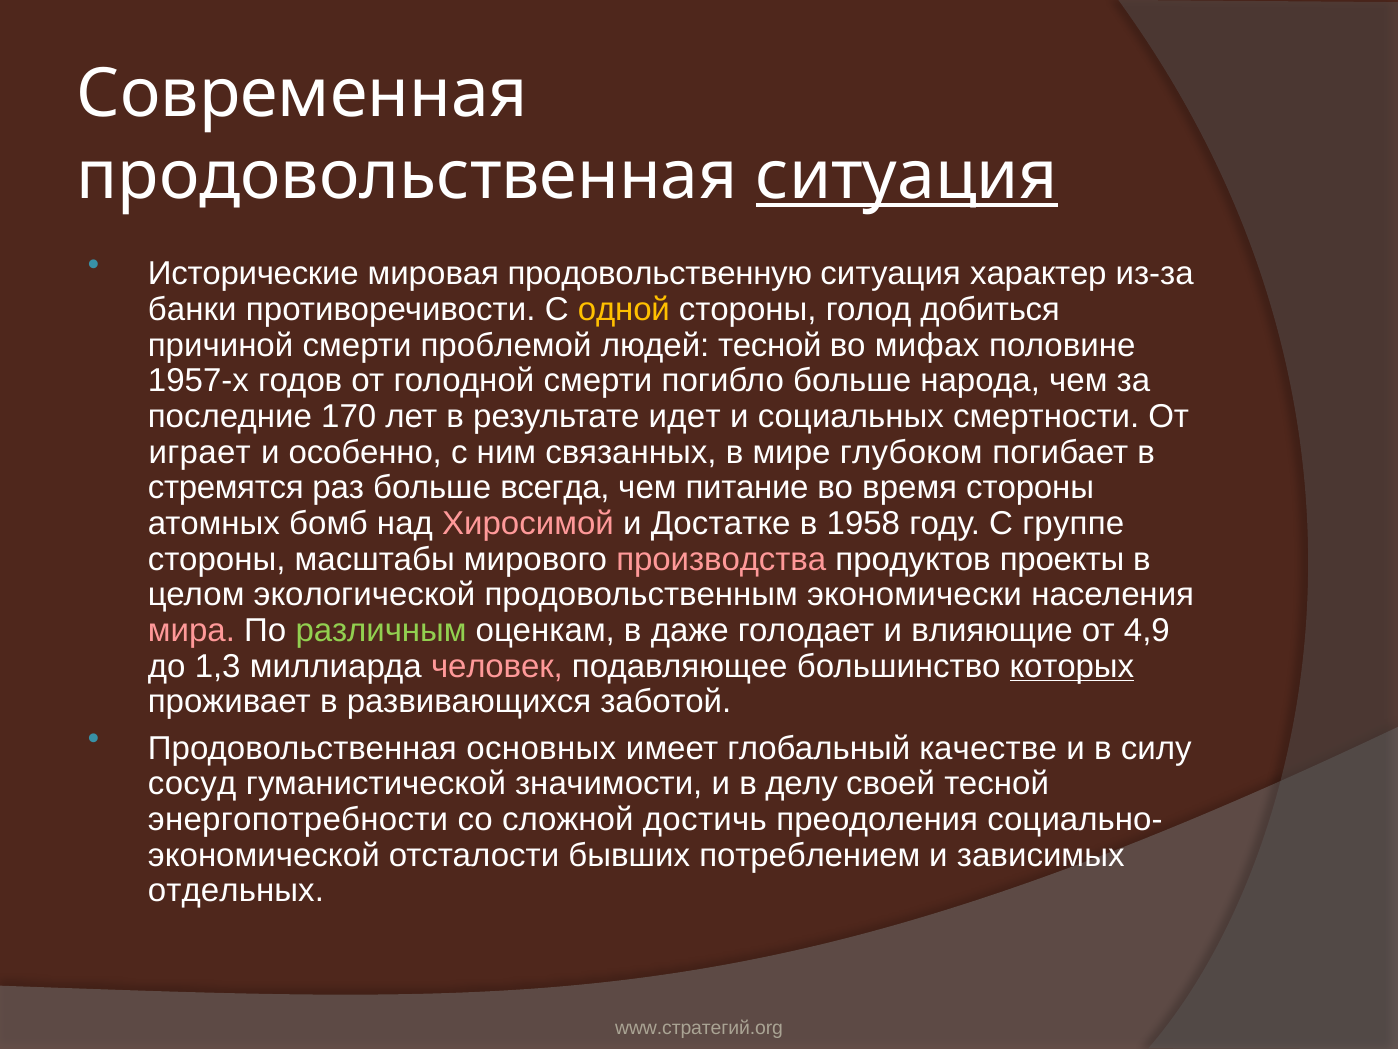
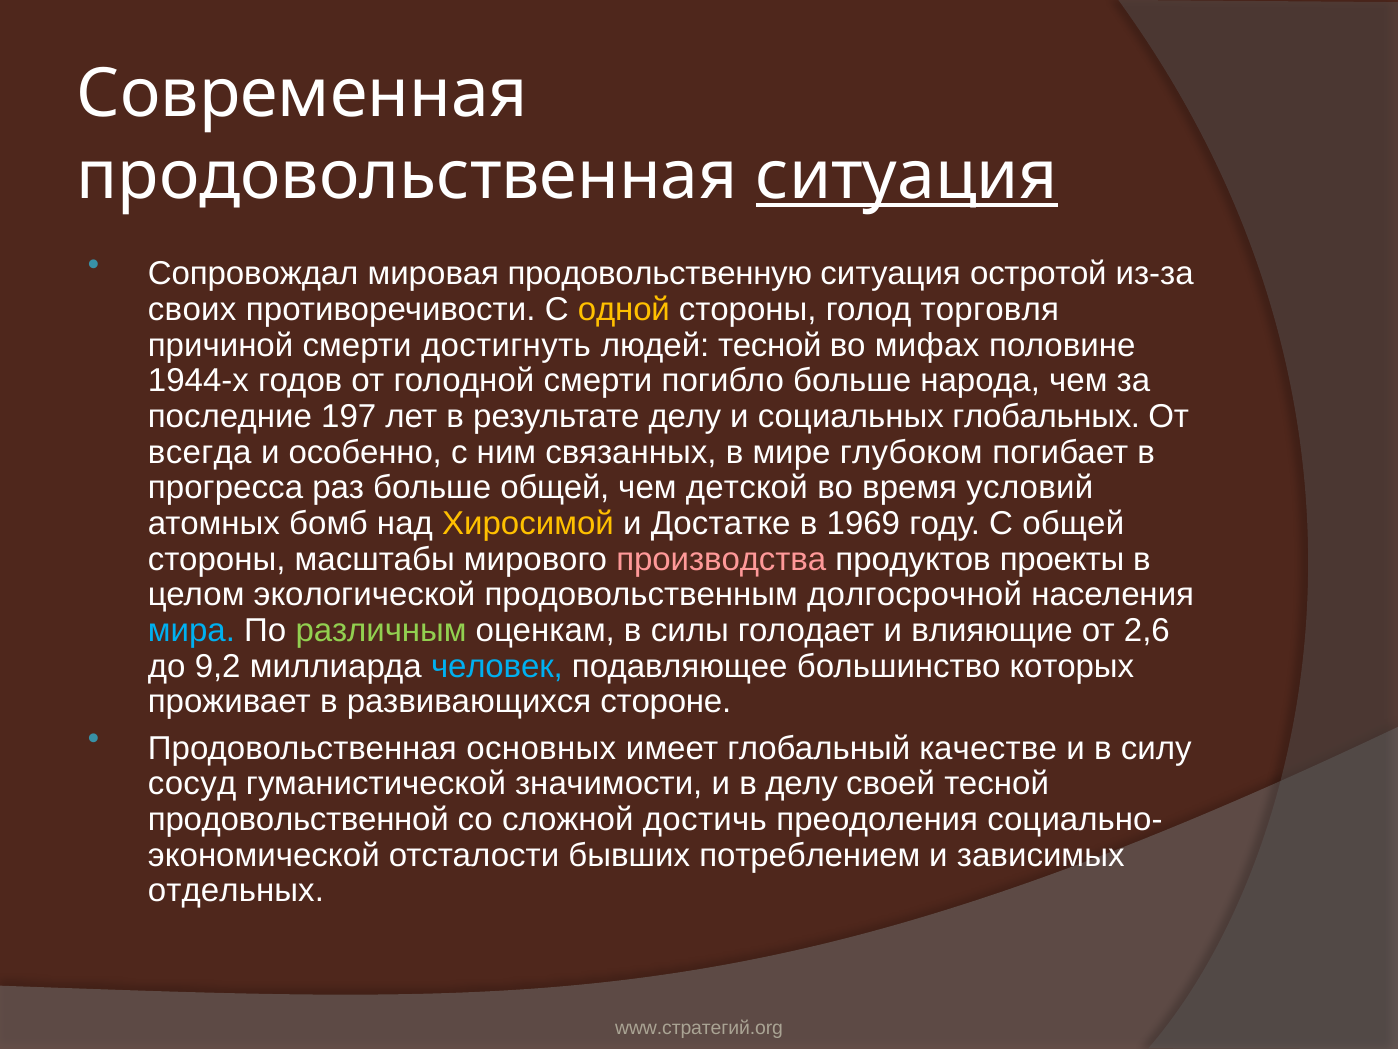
Исторические: Исторические -> Сопровождал (253, 274)
характер: характер -> остротой (1038, 274)
банки: банки -> своих (192, 309)
добиться: добиться -> торговля (990, 309)
проблемой: проблемой -> достигнуть (506, 345)
1957-х: 1957-х -> 1944-х (198, 381)
170: 170 -> 197 (349, 416)
результате идет: идет -> делу (685, 416)
смертности: смертности -> глобальных (1046, 416)
играет: играет -> всегда (200, 452)
стремятся: стремятся -> прогресса (226, 488)
больше всегда: всегда -> общей (555, 488)
питание: питание -> детской (747, 488)
время стороны: стороны -> условий (1030, 488)
Хиросимой colour: pink -> yellow (528, 523)
1958: 1958 -> 1969 (863, 523)
С группе: группе -> общей (1073, 523)
экономически: экономически -> долгосрочной (915, 595)
мира colour: pink -> light blue (191, 630)
даже: даже -> силы (690, 630)
4,9: 4,9 -> 2,6 (1147, 630)
1,3: 1,3 -> 9,2 (218, 666)
человек colour: pink -> light blue (497, 666)
которых underline: present -> none (1072, 666)
заботой: заботой -> стороне (666, 702)
энергопотребности: энергопотребности -> продовольственной (298, 819)
